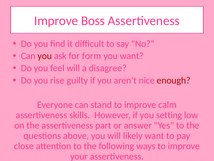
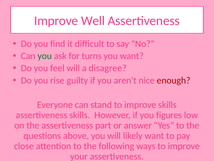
Boss: Boss -> Well (93, 21)
you colour: red -> green (45, 56)
form: form -> turns (92, 56)
improve calm: calm -> skills (168, 105)
setting: setting -> figures (169, 115)
